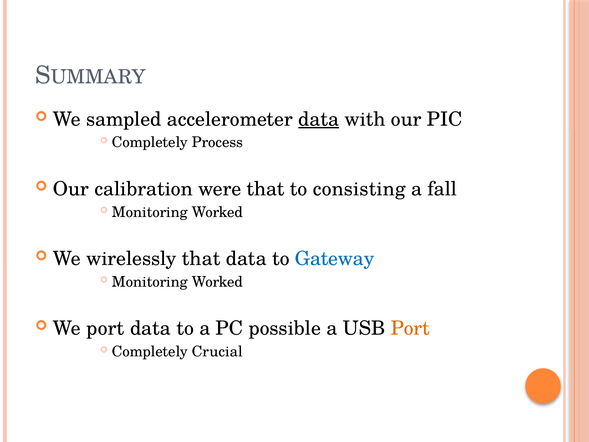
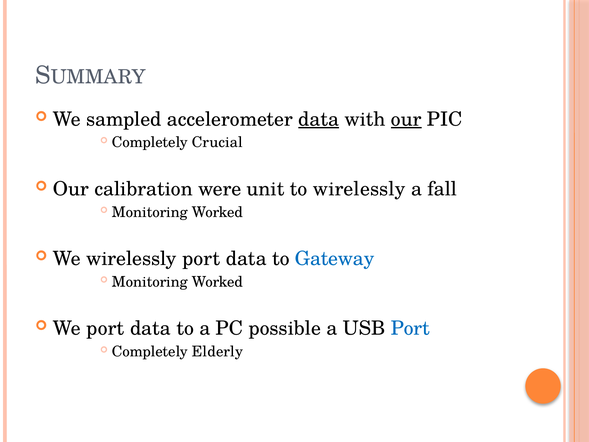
our underline: none -> present (406, 119)
Process: Process -> Crucial (217, 142)
were that: that -> unit (266, 189)
to consisting: consisting -> wirelessly (359, 189)
wirelessly that: that -> port (201, 259)
Port colour: orange -> blue (410, 328)
Crucial: Crucial -> Elderly (217, 351)
